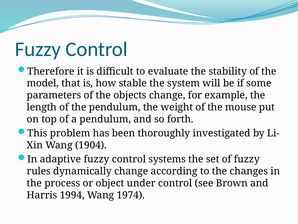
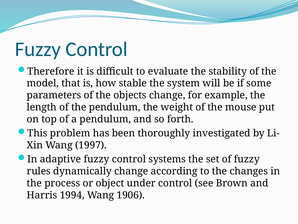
1904: 1904 -> 1997 (91, 145)
1974: 1974 -> 1906 (131, 195)
